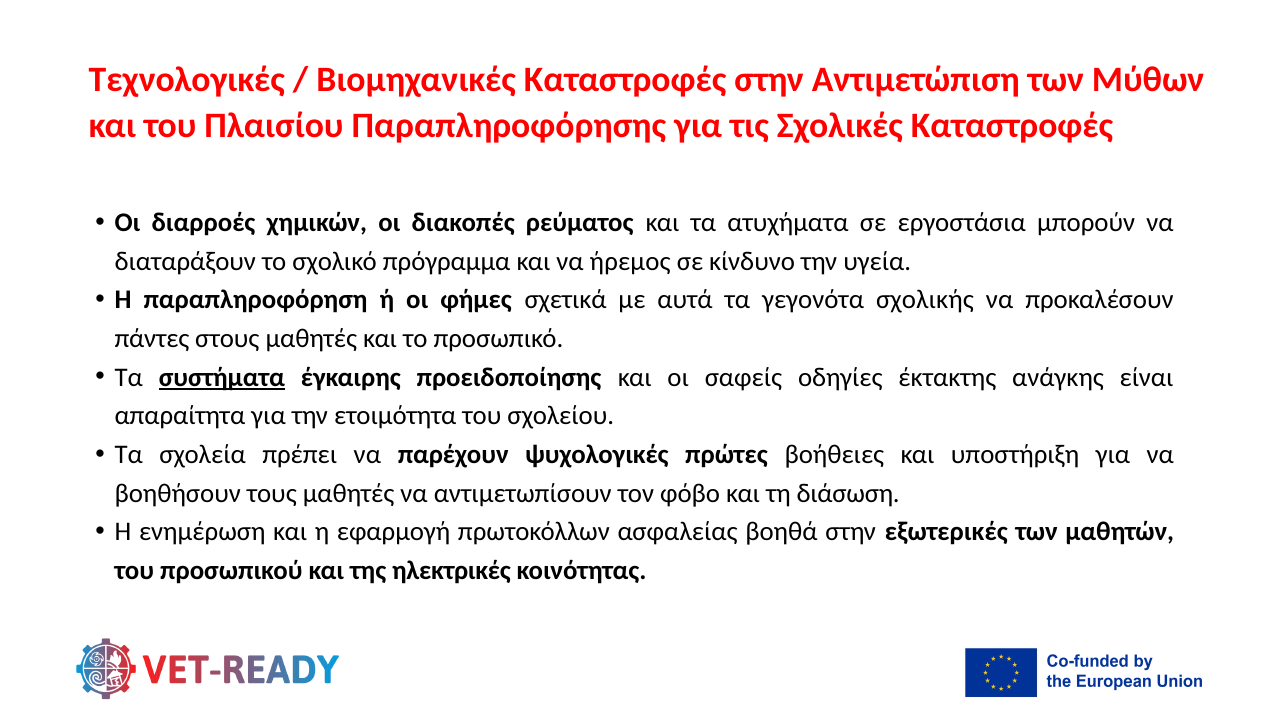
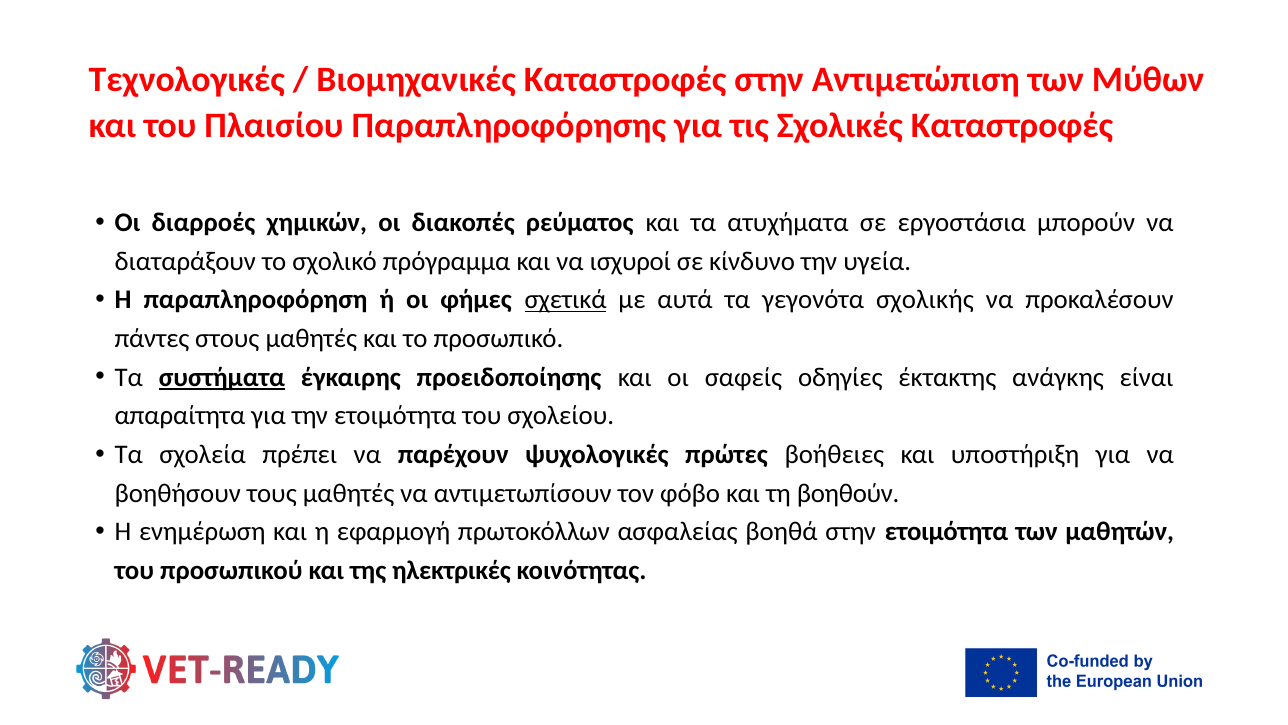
ήρεμος: ήρεμος -> ισχυροί (630, 261)
σχετικά underline: none -> present (566, 300)
διάσωση: διάσωση -> βοηθούν (848, 493)
στην εξωτερικές: εξωτερικές -> ετοιμότητα (946, 532)
